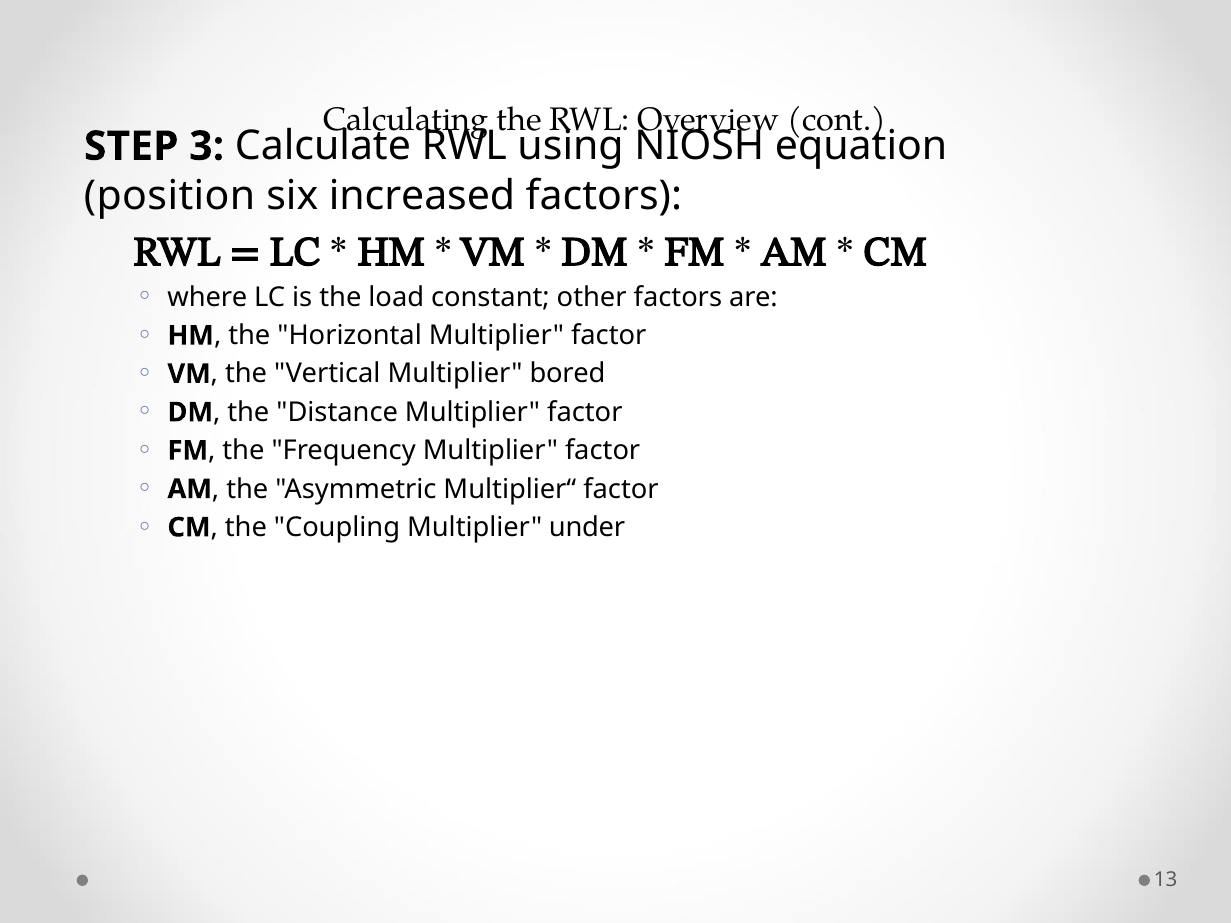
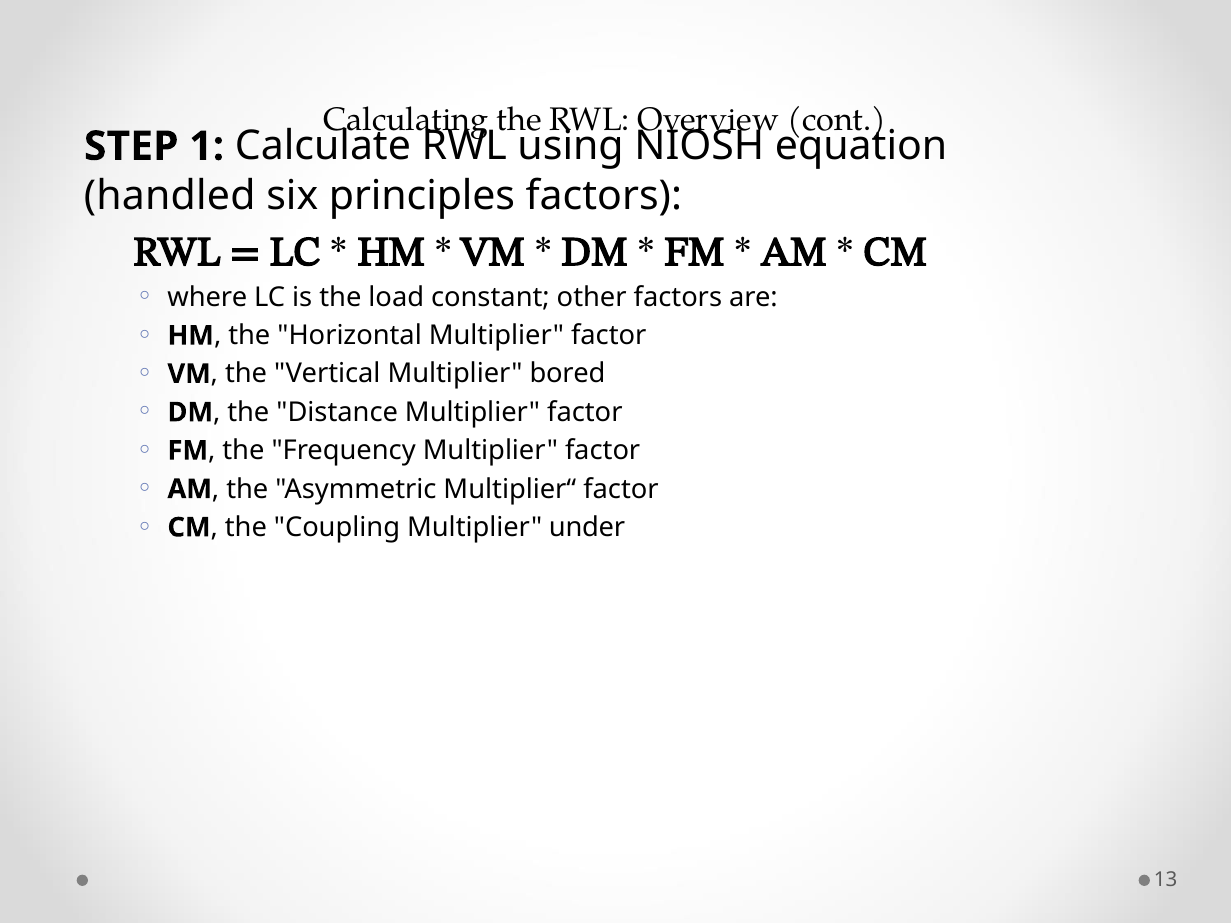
3: 3 -> 1 (207, 146)
position: position -> handled (170, 196)
increased: increased -> principles (422, 196)
